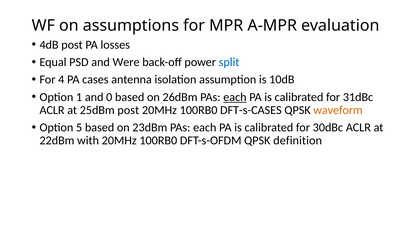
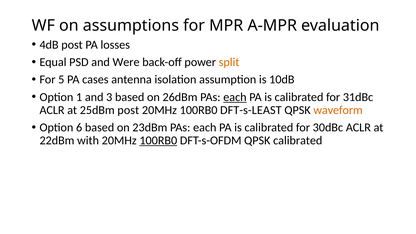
split colour: blue -> orange (229, 62)
4: 4 -> 5 (61, 80)
0: 0 -> 3 (109, 97)
DFT-s-CASES: DFT-s-CASES -> DFT-s-LEAST (251, 110)
5: 5 -> 6 (79, 128)
100RB0 underline: none -> present (158, 141)
QPSK definition: definition -> calibrated (298, 141)
